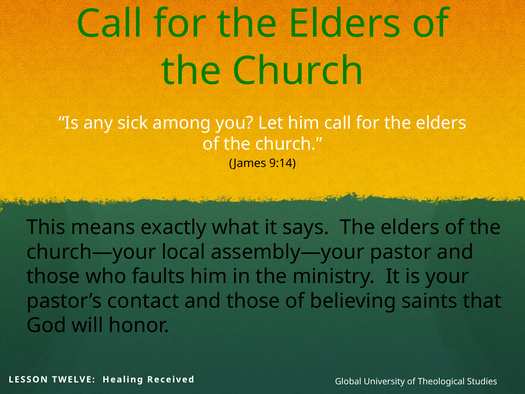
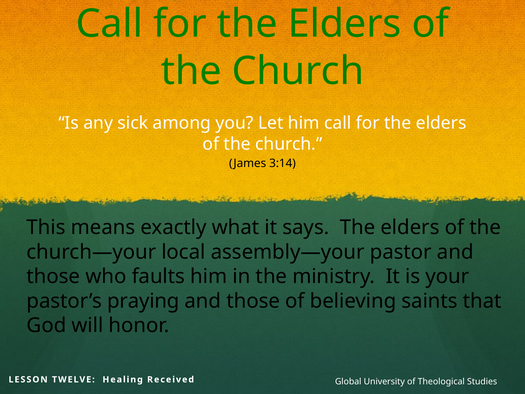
9:14: 9:14 -> 3:14 (282, 163)
contact: contact -> praying (143, 301)
